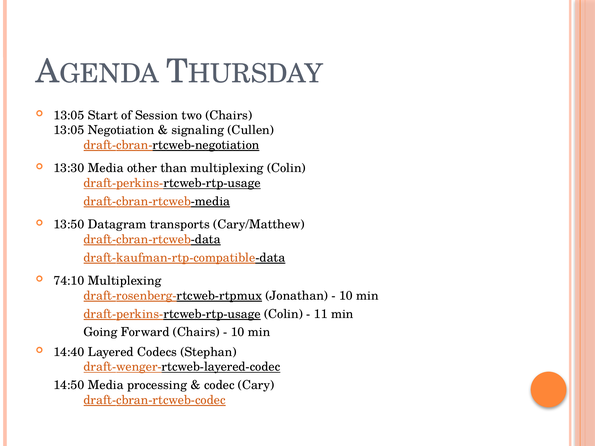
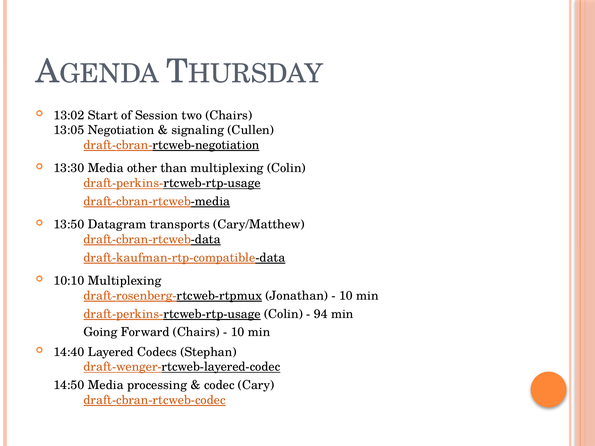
13:05: 13:05 -> 13:02 (69, 115)
74:10: 74:10 -> 10:10 (69, 281)
11: 11 -> 94 (321, 314)
